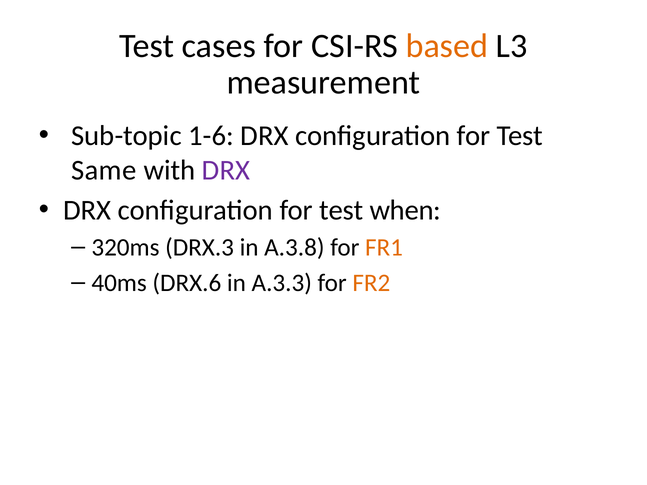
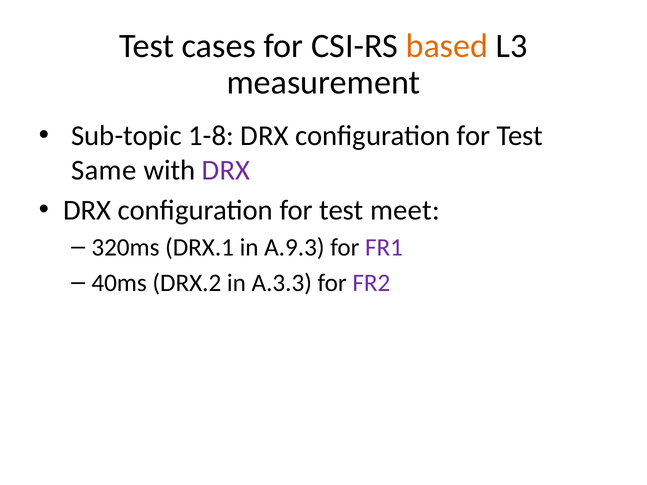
1-6: 1-6 -> 1-8 (211, 136)
when: when -> meet (405, 211)
DRX.3: DRX.3 -> DRX.1 (200, 248)
A.3.8: A.3.8 -> A.9.3 (294, 248)
FR1 colour: orange -> purple (384, 248)
DRX.6: DRX.6 -> DRX.2 (187, 283)
FR2 colour: orange -> purple (371, 283)
